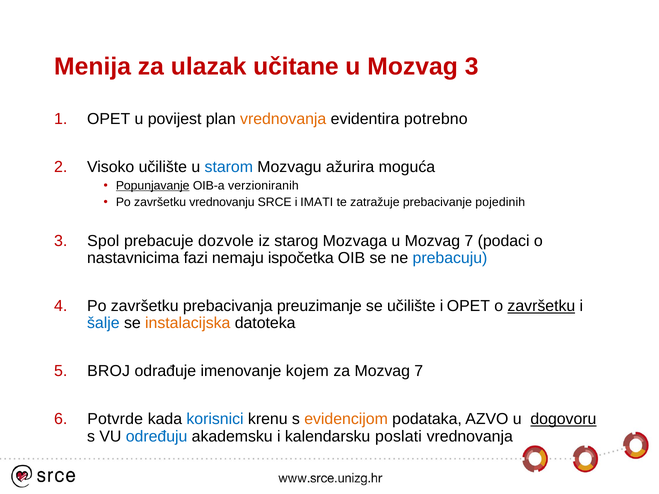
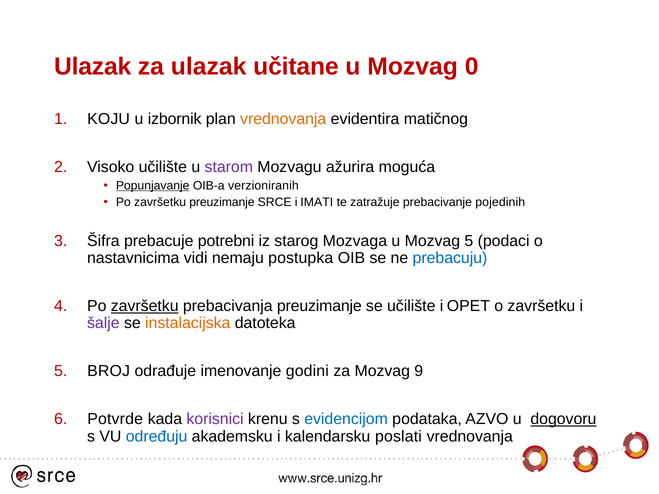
Menija: Menija -> Ulazak (93, 67)
Mozvag 3: 3 -> 0 (472, 67)
OPET: OPET -> KOJU (109, 119)
povijest: povijest -> izbornik (175, 119)
potrebno: potrebno -> matičnog (436, 119)
starom colour: blue -> purple (229, 167)
završetku vrednovanju: vrednovanju -> preuzimanje (222, 202)
Spol: Spol -> Šifra (103, 241)
dozvole: dozvole -> potrebni (226, 241)
u Mozvag 7: 7 -> 5 (469, 241)
fazi: fazi -> vidi (196, 258)
ispočetka: ispočetka -> postupka (301, 258)
završetku underline: none -> present (145, 306)
završetku underline: present -> none (541, 306)
šalje colour: blue -> purple (103, 323)
kojem: kojem -> godini (307, 371)
za Mozvag 7: 7 -> 9 (419, 371)
korisnici colour: blue -> purple (215, 419)
evidencijom colour: orange -> blue (346, 419)
